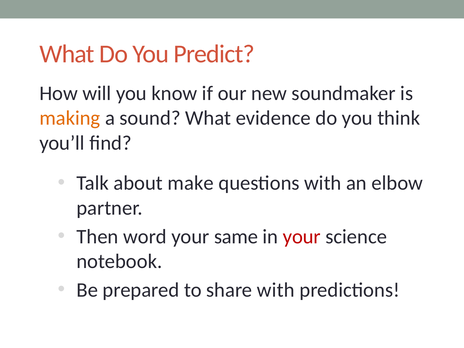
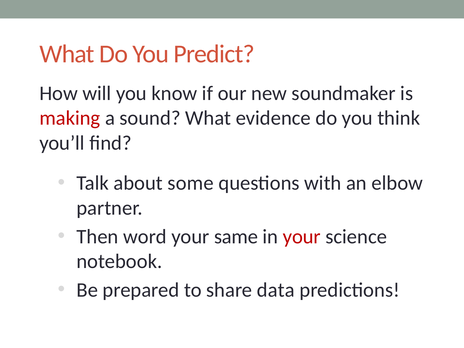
making colour: orange -> red (70, 118)
make: make -> some (191, 183)
share with: with -> data (276, 290)
